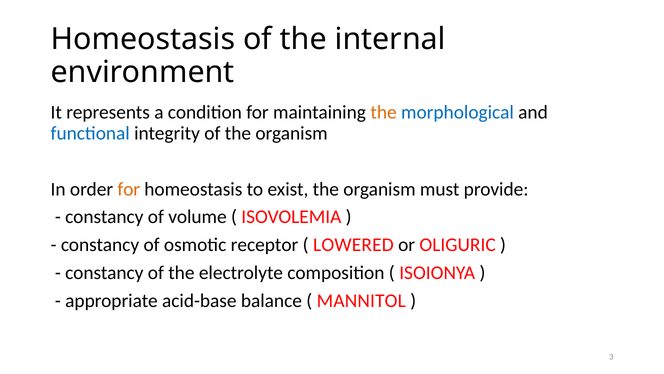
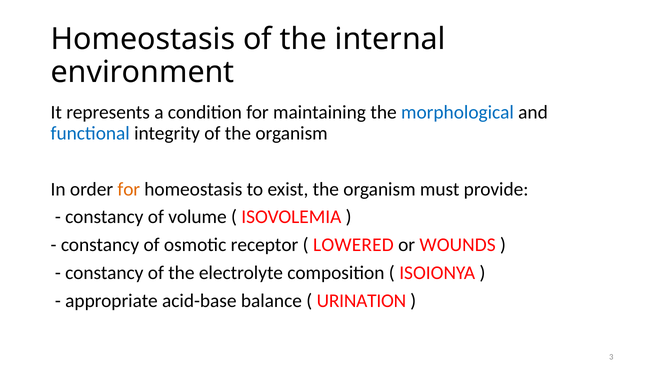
the colour: orange -> black (384, 112)
OLIGURIC: OLIGURIC -> WOUNDS (458, 245)
MANNITOL: MANNITOL -> URINATION (361, 300)
